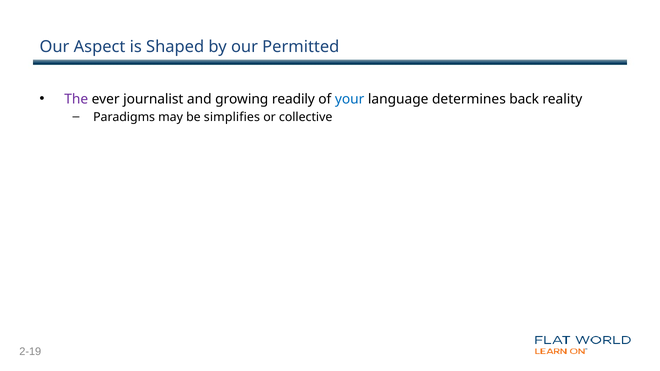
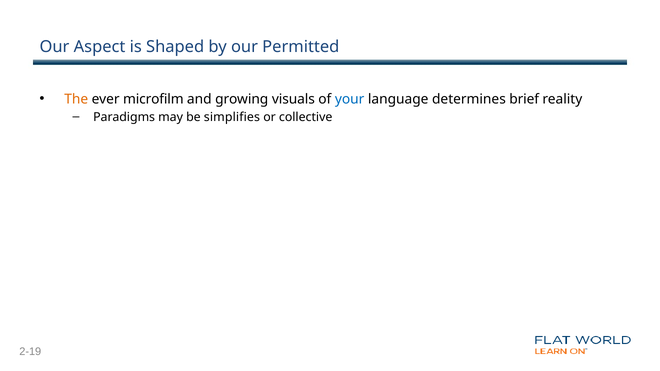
The colour: purple -> orange (76, 99)
journalist: journalist -> microfilm (153, 99)
readily: readily -> visuals (293, 99)
back: back -> brief (524, 99)
